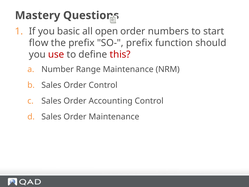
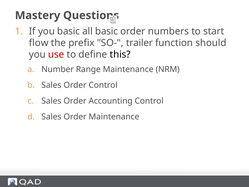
all open: open -> basic (107, 31)
SO- prefix: prefix -> trailer (139, 43)
this colour: red -> black (120, 54)
